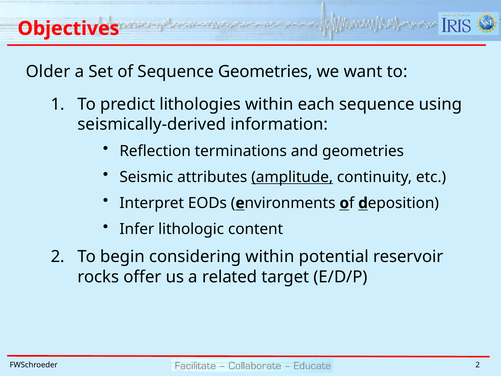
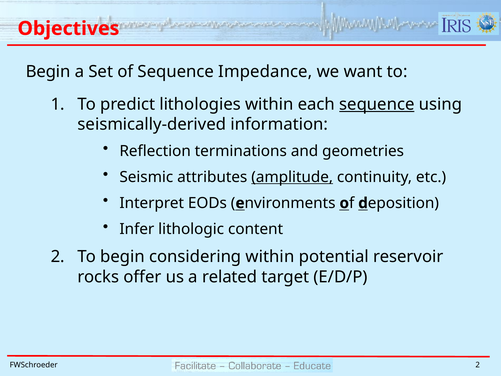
Older: Older -> Begin (48, 72)
Sequence Geometries: Geometries -> Impedance (265, 72)
sequence underline: none -> present (377, 104)
